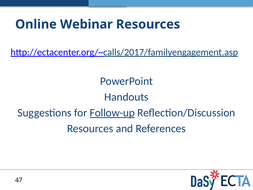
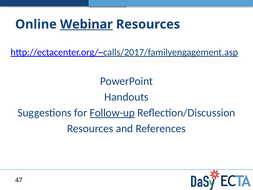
Webinar underline: none -> present (86, 24)
